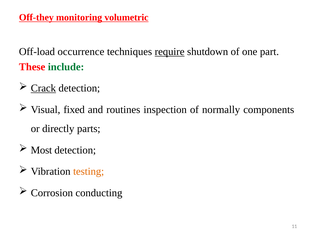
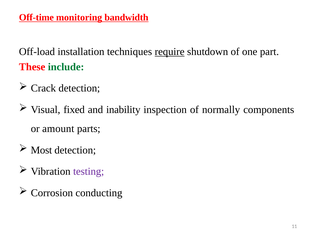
Off-they: Off-they -> Off-time (36, 18)
volumetric: volumetric -> bandwidth (126, 18)
occurrence: occurrence -> installation (81, 52)
Crack underline: present -> none (43, 88)
routines: routines -> inability (123, 110)
directly: directly -> amount (58, 129)
testing colour: orange -> purple (89, 171)
